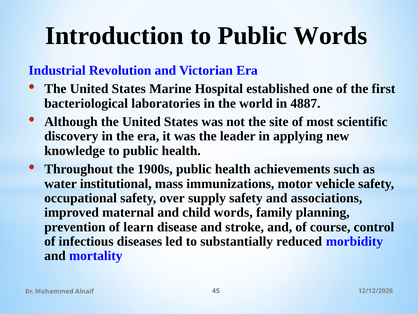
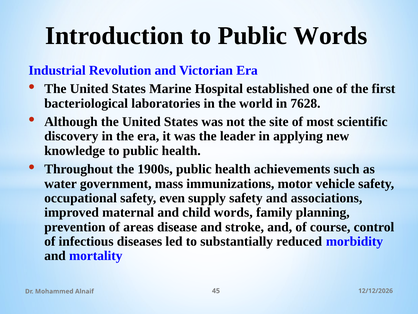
4887: 4887 -> 7628 (305, 103)
institutional: institutional -> government (116, 183)
over: over -> even (172, 198)
learn: learn -> areas (139, 227)
